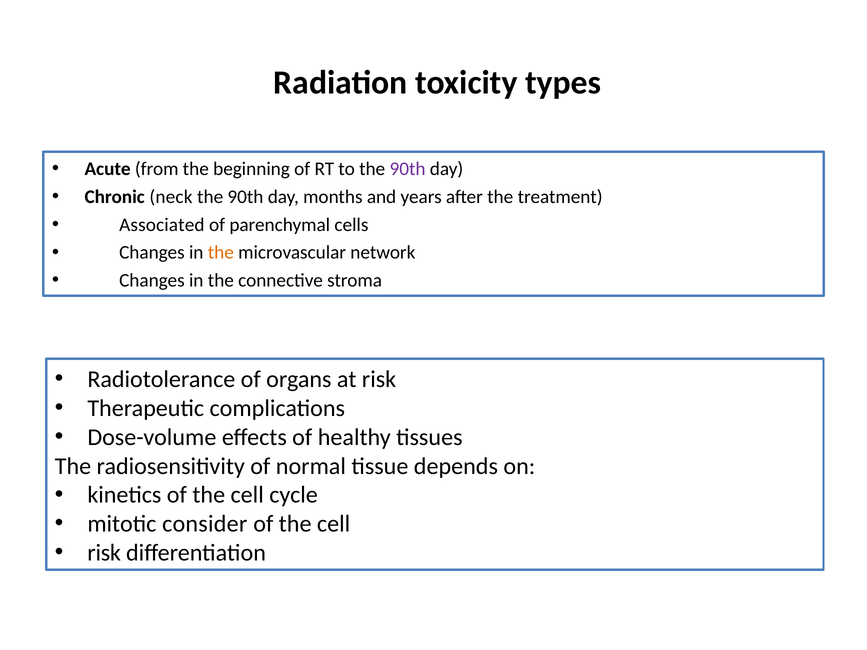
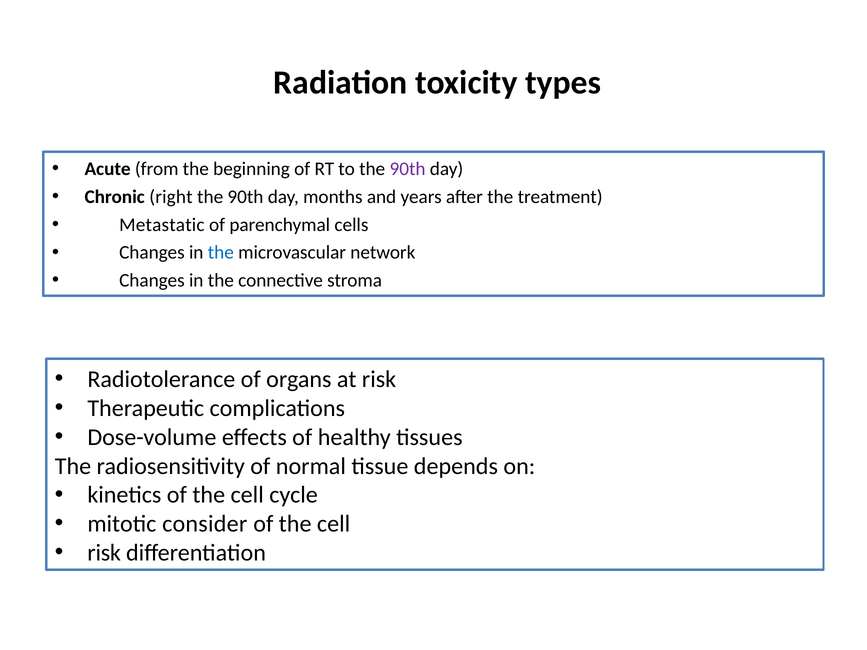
neck: neck -> right (171, 197)
Associated: Associated -> Metastatic (162, 225)
the colour: orange -> blue (221, 253)
